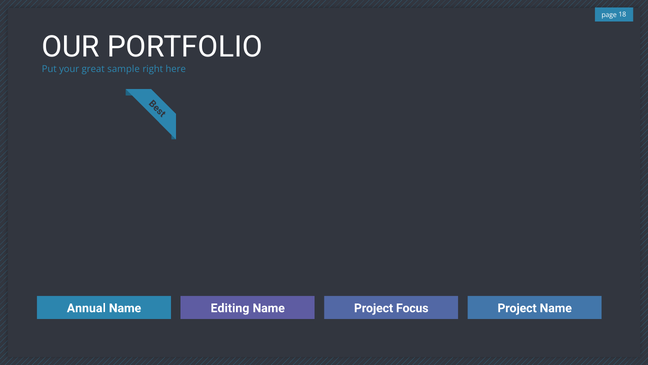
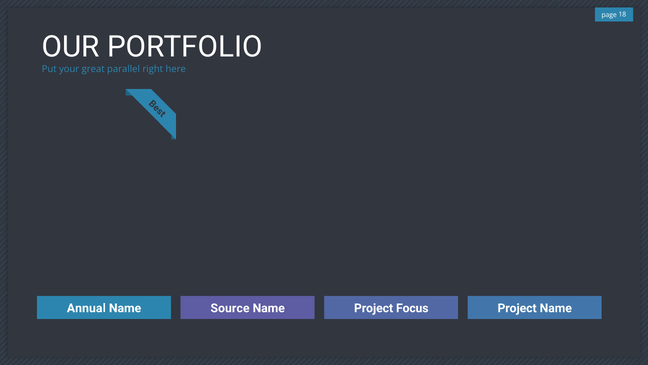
sample: sample -> parallel (124, 69)
Editing: Editing -> Source (230, 308)
